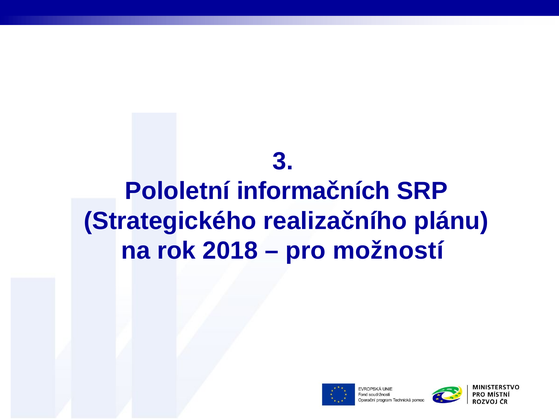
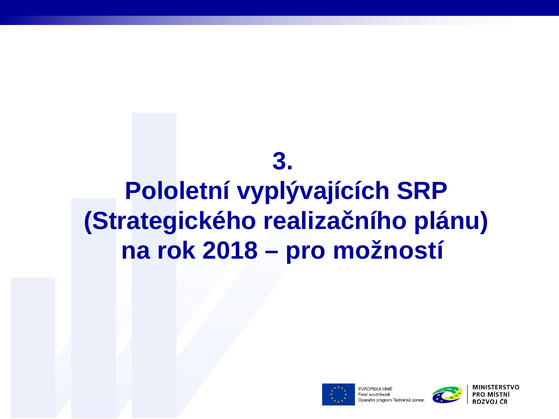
informačních: informačních -> vyplývajících (313, 191)
